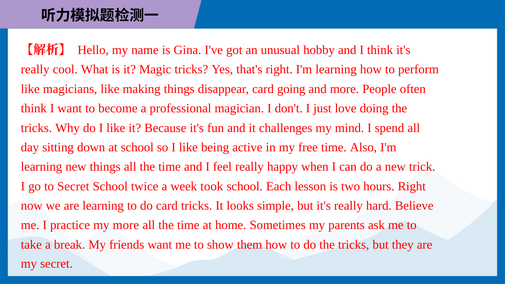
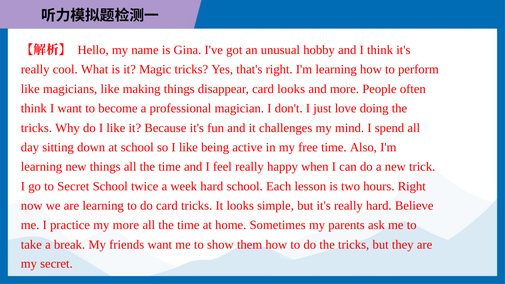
card going: going -> looks (291, 89)
week took: took -> hard (212, 186)
